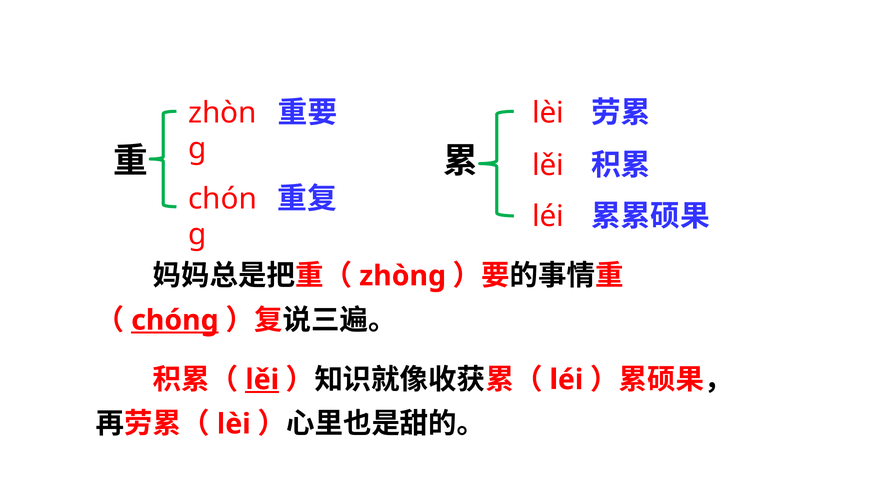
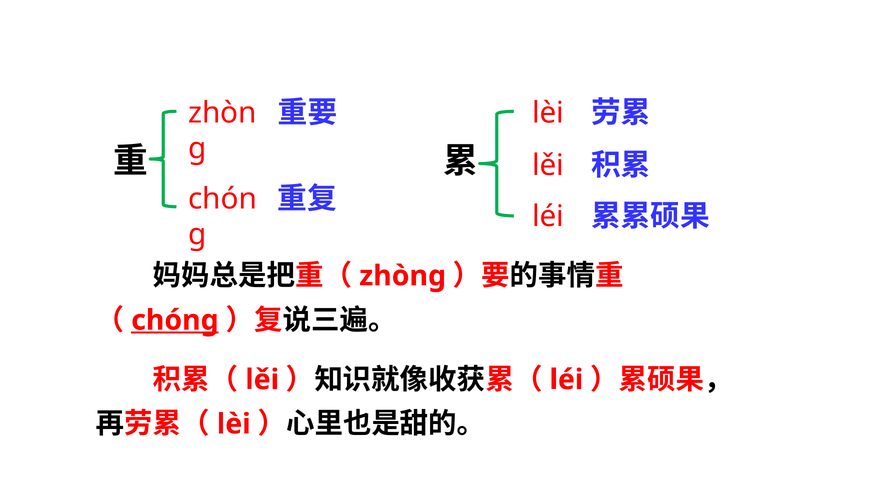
lěi underline: present -> none (262, 380)
